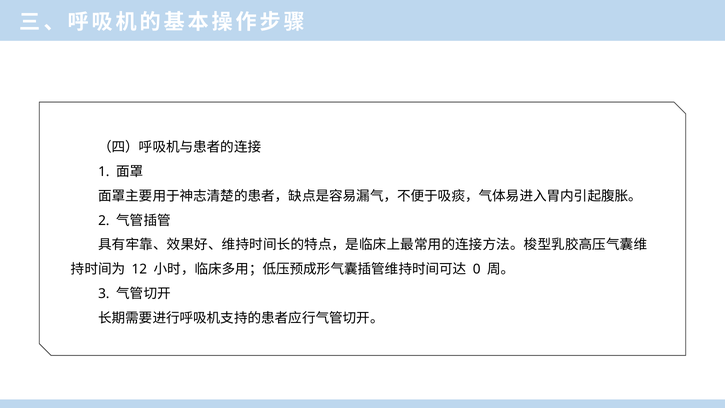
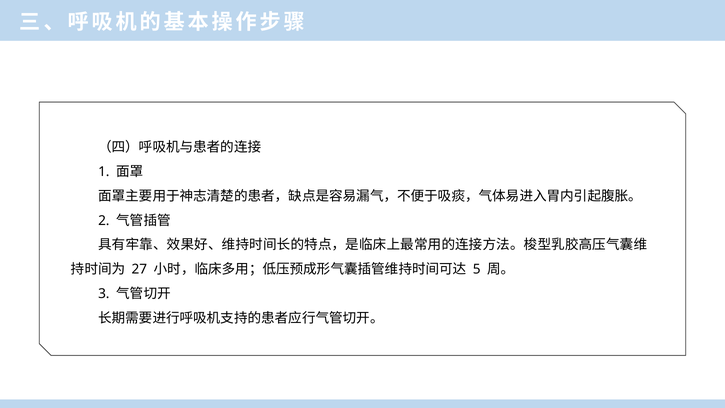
12: 12 -> 27 (139, 269)
0: 0 -> 5 (477, 269)
